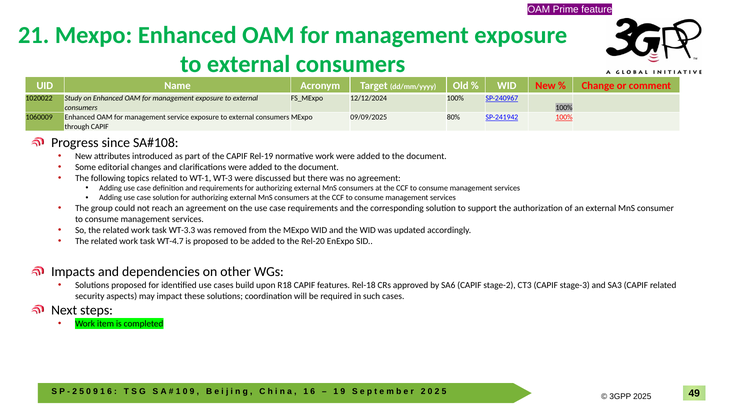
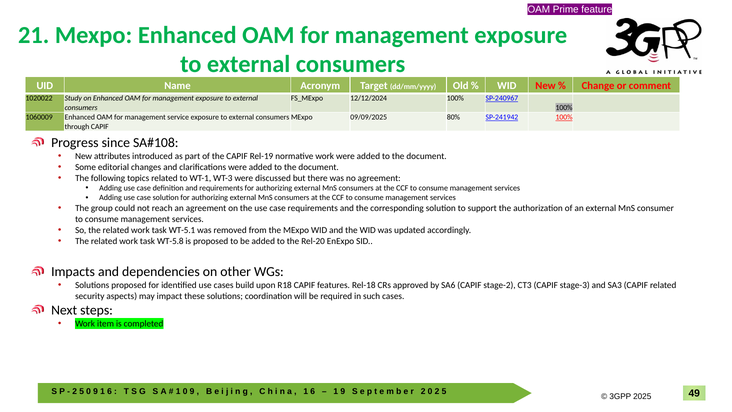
WT-3.3: WT-3.3 -> WT-5.1 (182, 230)
WT-4.7: WT-4.7 -> WT-5.8 (170, 241)
